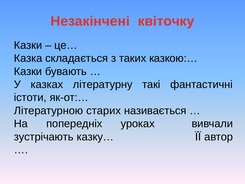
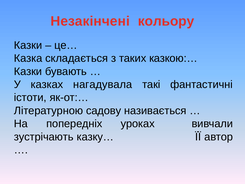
квіточку: квіточку -> кольору (166, 21)
літературну: літературну -> нагадувала (103, 84)
старих: старих -> садову (104, 111)
